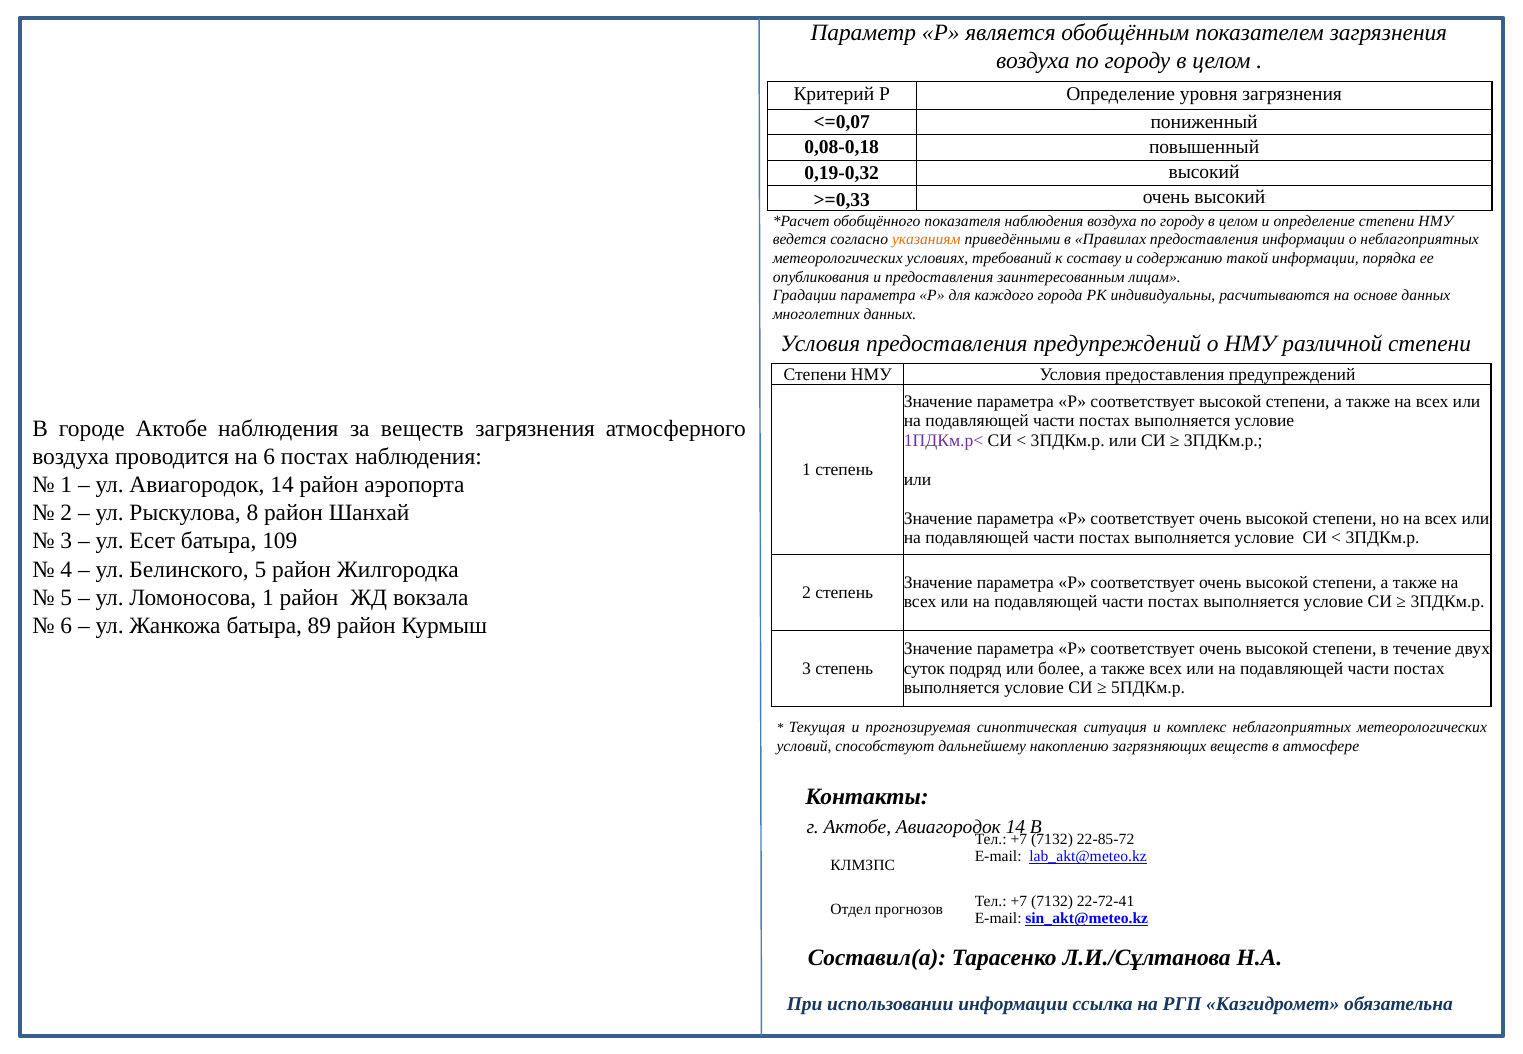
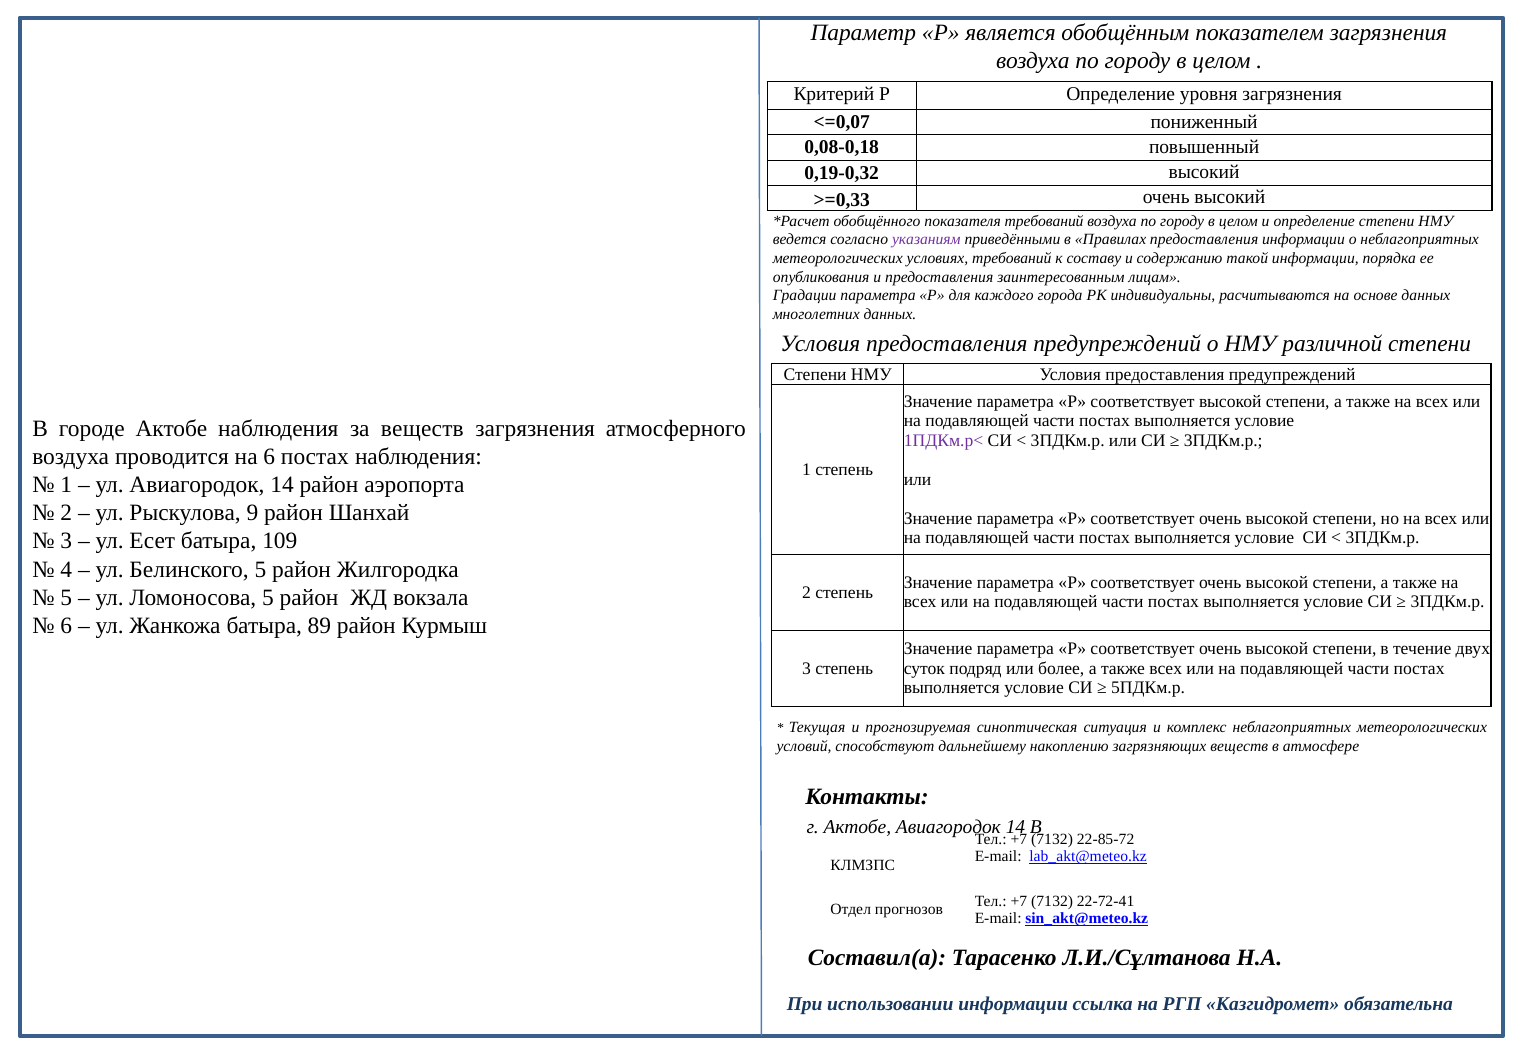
показателя наблюдения: наблюдения -> требований (1044, 221)
указаниям colour: orange -> purple (926, 240)
8: 8 -> 9 (252, 513)
Ломоносова 1: 1 -> 5 (268, 598)
